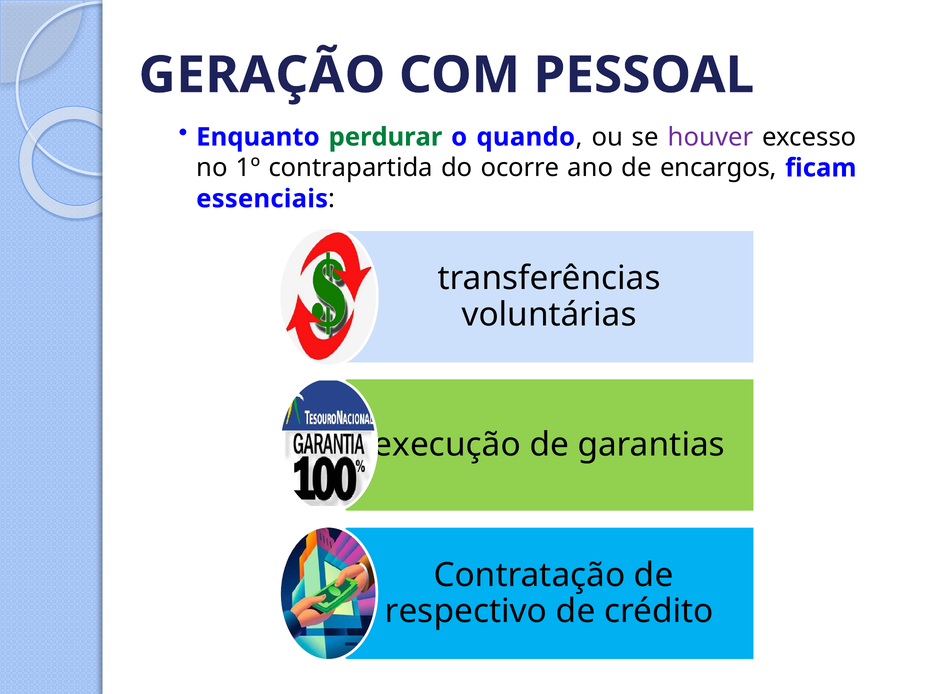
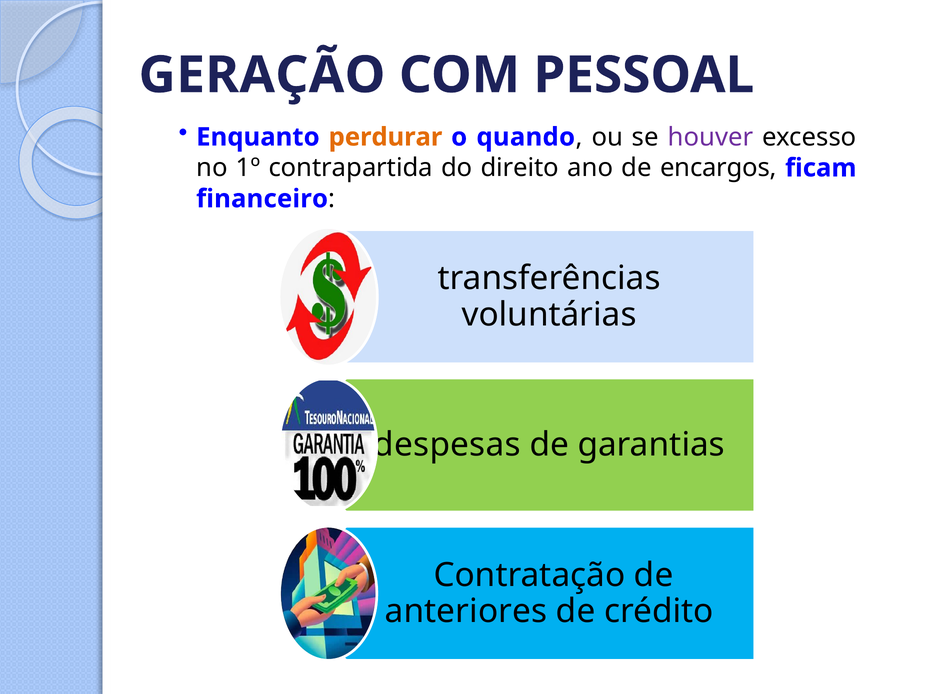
perdurar colour: green -> orange (385, 137)
ocorre: ocorre -> direito (520, 168)
essenciais: essenciais -> financeiro (262, 199)
execução: execução -> despesas (447, 445)
respectivo: respectivo -> anteriores (466, 611)
